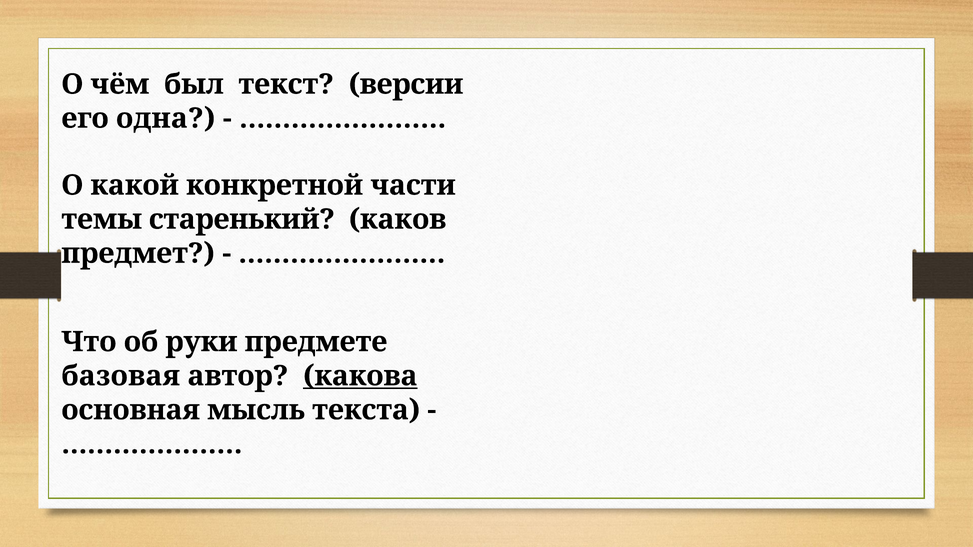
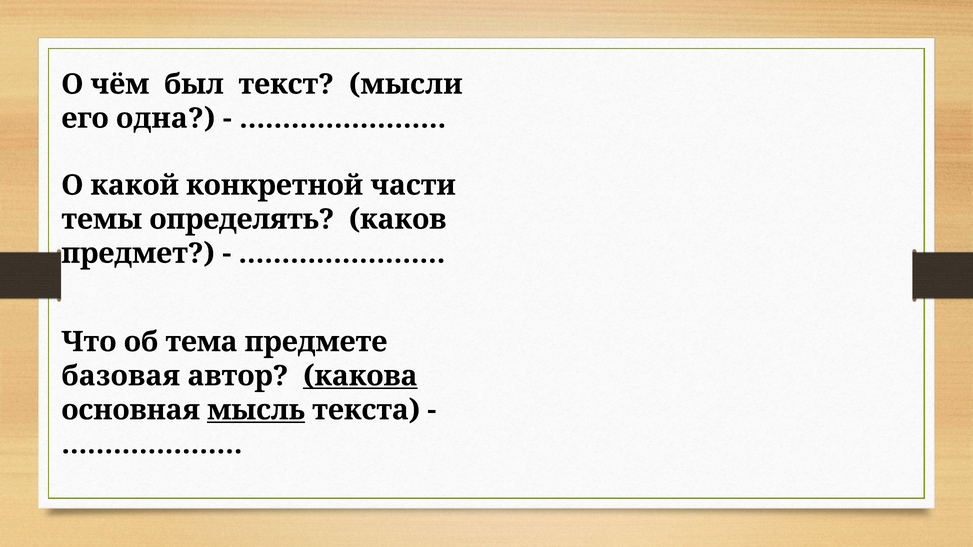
версии: версии -> мысли (406, 84)
старенький: старенький -> определять (242, 219)
руки: руки -> тема (201, 342)
мысль underline: none -> present (256, 410)
